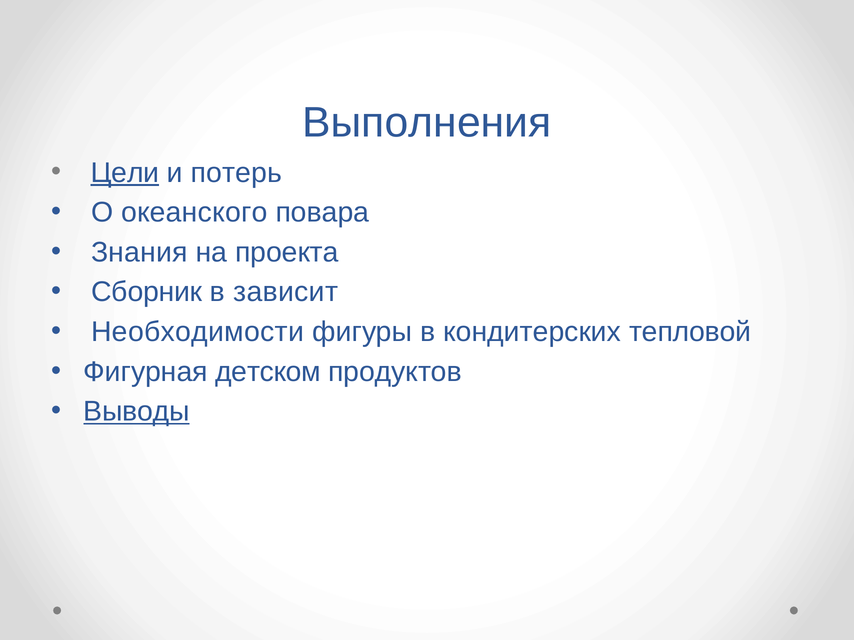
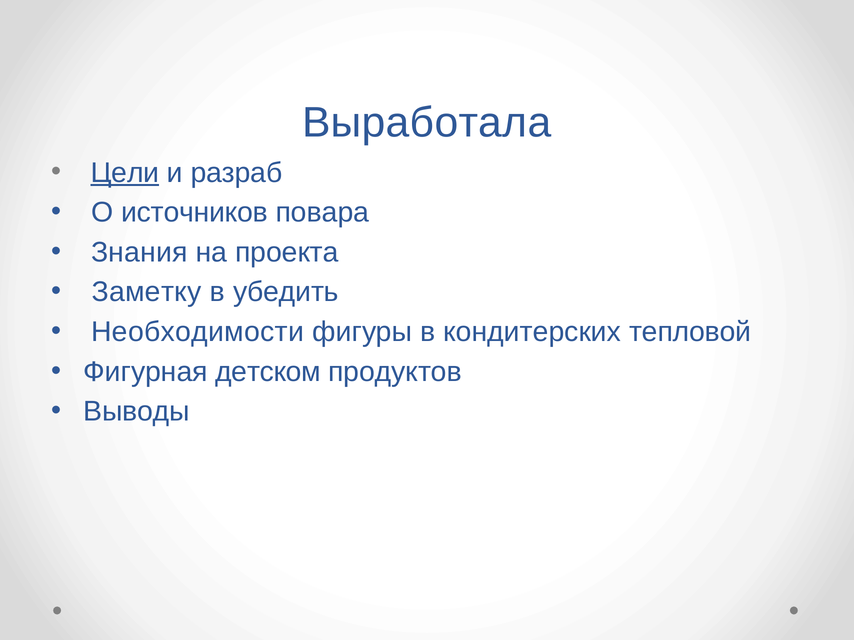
Выполнения: Выполнения -> Выработала (427, 123)
потерь: потерь -> разраб (237, 173)
океанского: океанского -> источников (195, 213)
Сборник: Сборник -> Заметку (146, 292)
зависит: зависит -> убедить (286, 292)
Выводы underline: present -> none (137, 412)
